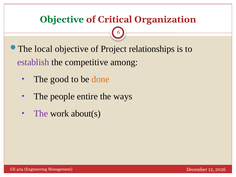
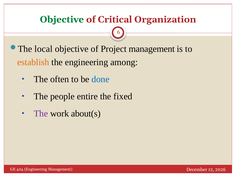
Project relationships: relationships -> management (152, 49)
establish colour: purple -> orange (33, 62)
the competitive: competitive -> engineering (87, 62)
good: good -> often (60, 79)
done colour: orange -> blue (101, 79)
ways: ways -> fixed (123, 96)
